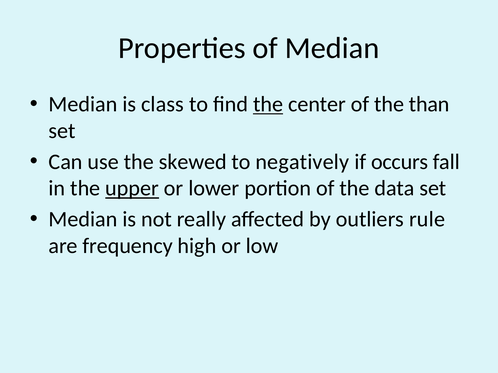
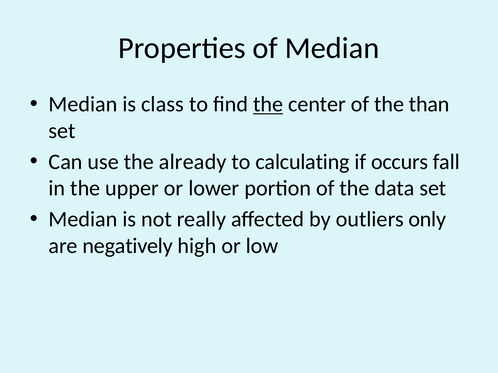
skewed: skewed -> already (193, 162)
negatively: negatively -> calculating (303, 162)
upper underline: present -> none (132, 189)
rule: rule -> only (427, 220)
frequency: frequency -> negatively (128, 246)
